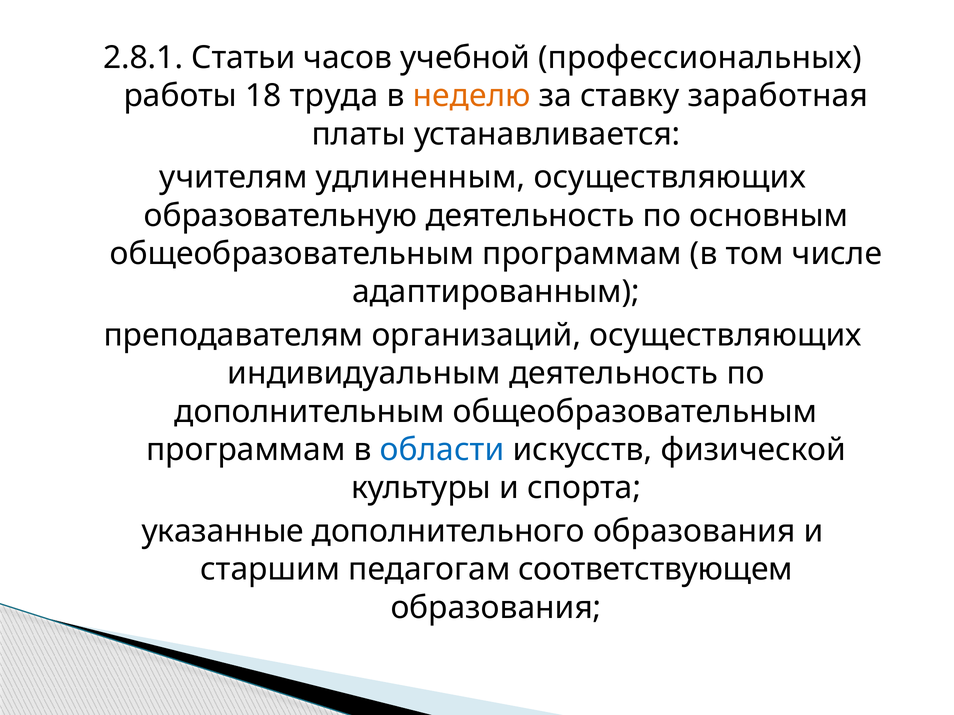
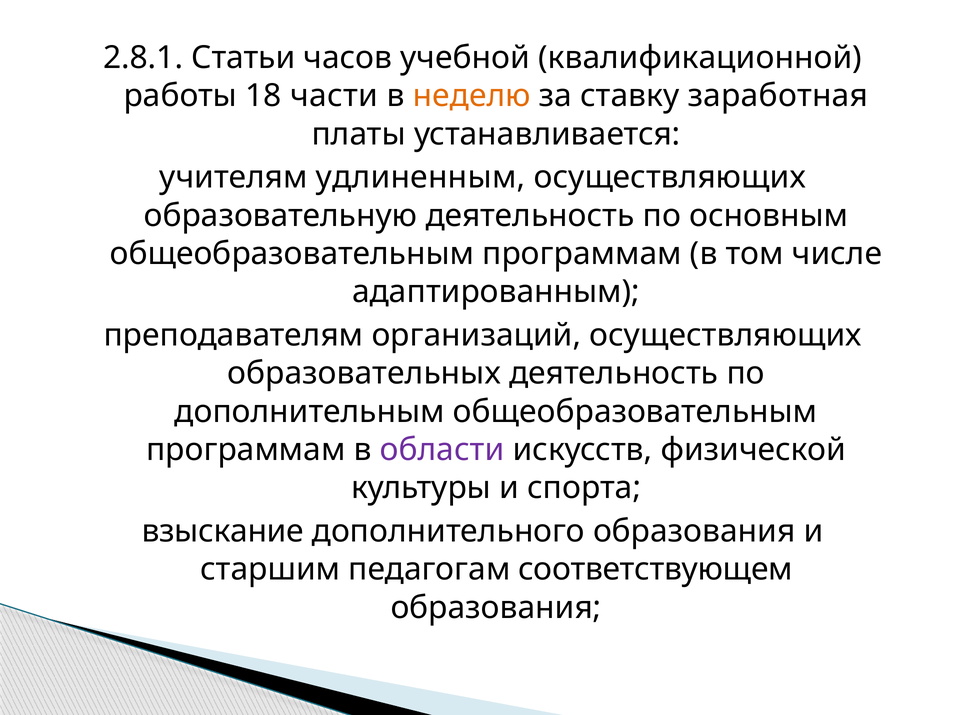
профессиональных: профессиональных -> квалификационной (700, 58)
труда: труда -> части (334, 96)
индивидуальным: индивидуальным -> образовательных (364, 374)
области colour: blue -> purple (442, 450)
указанные: указанные -> взыскание (223, 532)
